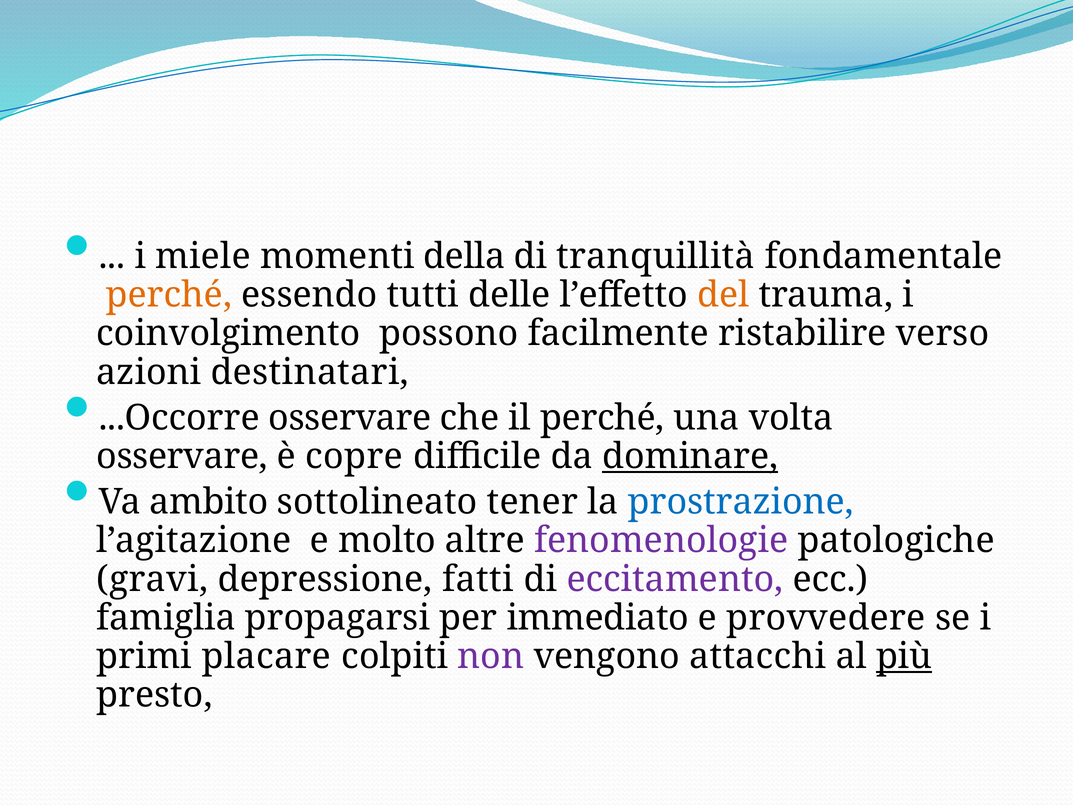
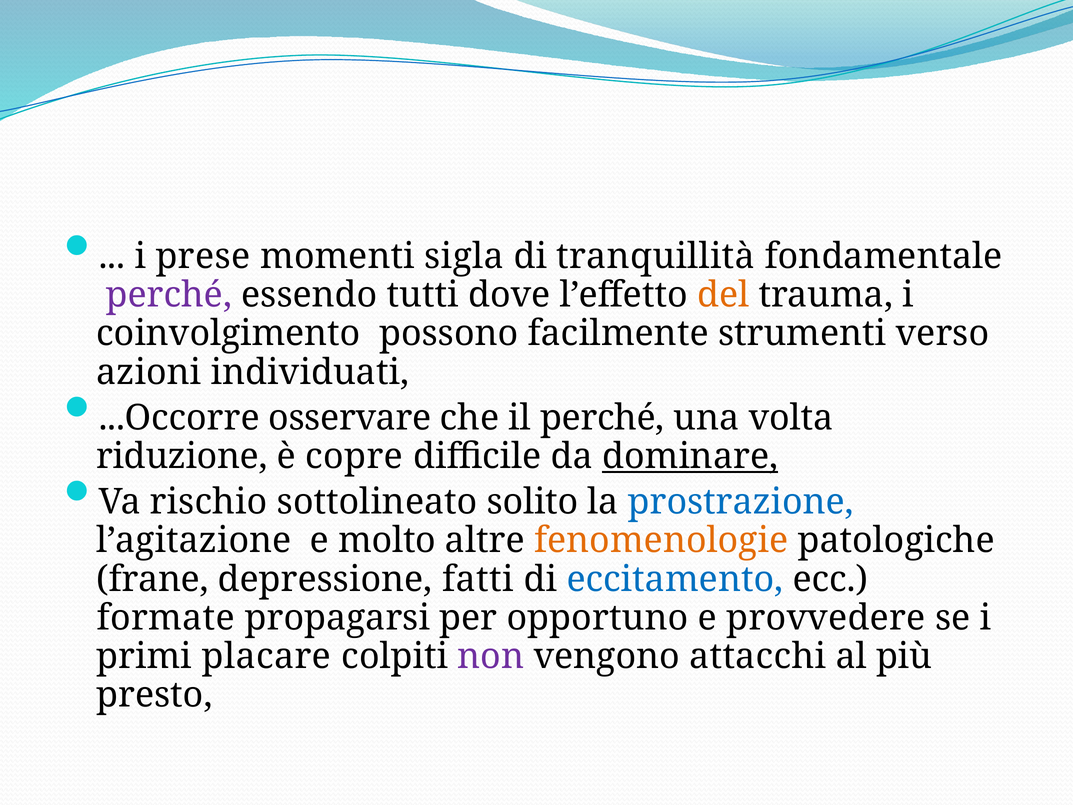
miele: miele -> prese (203, 256)
della: della -> sigla (464, 256)
perché colour: orange -> purple (169, 295)
delle: delle -> dove (509, 295)
ristabilire: ristabilire -> strumenti (802, 334)
destinatari: destinatari -> individuati (310, 372)
osservare: osservare -> riduzione (182, 456)
ambito: ambito -> rischio (209, 502)
tener: tener -> solito (533, 502)
fenomenologie colour: purple -> orange (661, 540)
gravi: gravi -> frane (153, 579)
eccitamento colour: purple -> blue (675, 579)
famiglia: famiglia -> formate (166, 618)
immediato: immediato -> opportuno (598, 618)
più underline: present -> none (904, 656)
